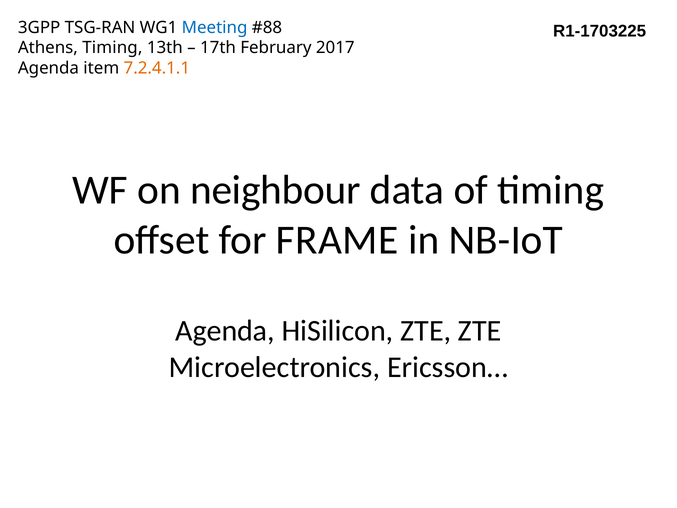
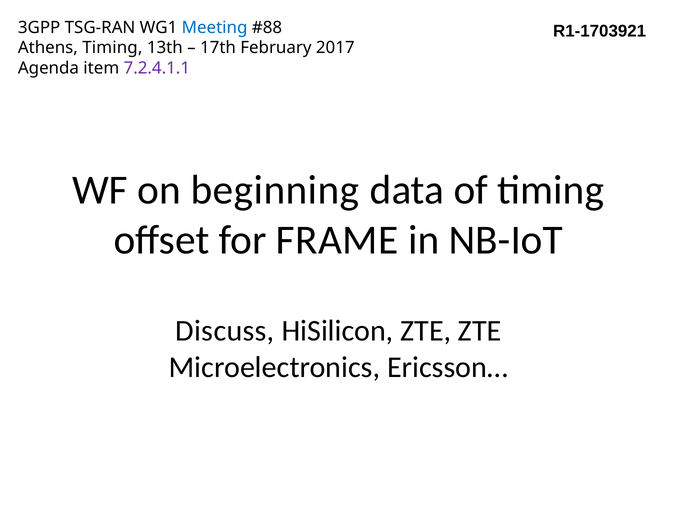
R1-1703225: R1-1703225 -> R1-1703921 (600, 31)
7.2.4.1.1 colour: orange -> purple (157, 68)
neighbour: neighbour -> beginning (275, 190)
Agenda: Agenda -> Discuss (225, 331)
